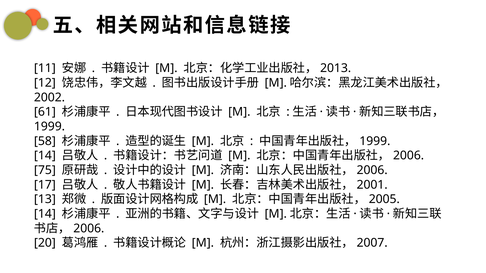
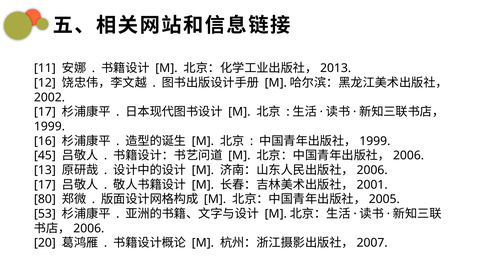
61: 61 -> 17 (45, 112)
58: 58 -> 16 (45, 141)
14: 14 -> 45 (45, 156)
75: 75 -> 13 (45, 170)
13: 13 -> 80 (45, 200)
14: 14 -> 53 (45, 214)
